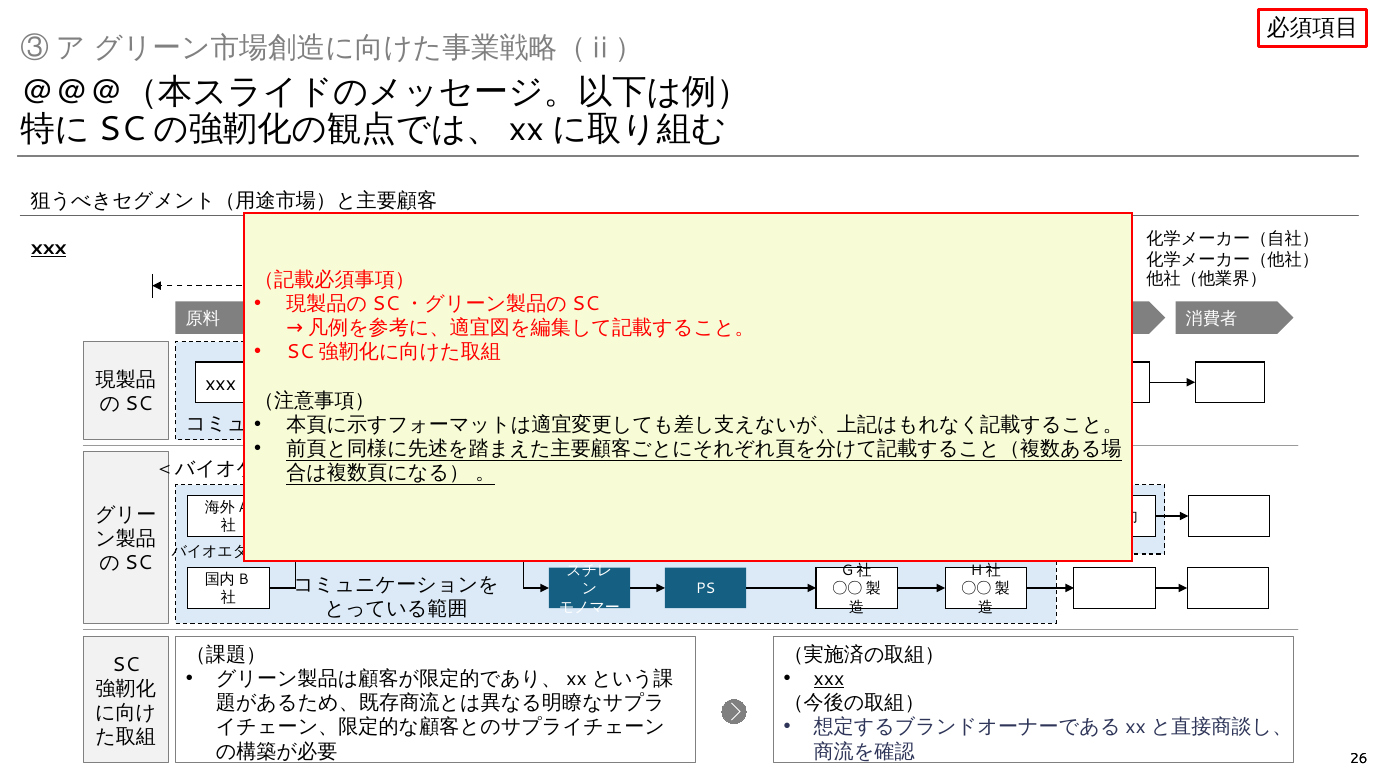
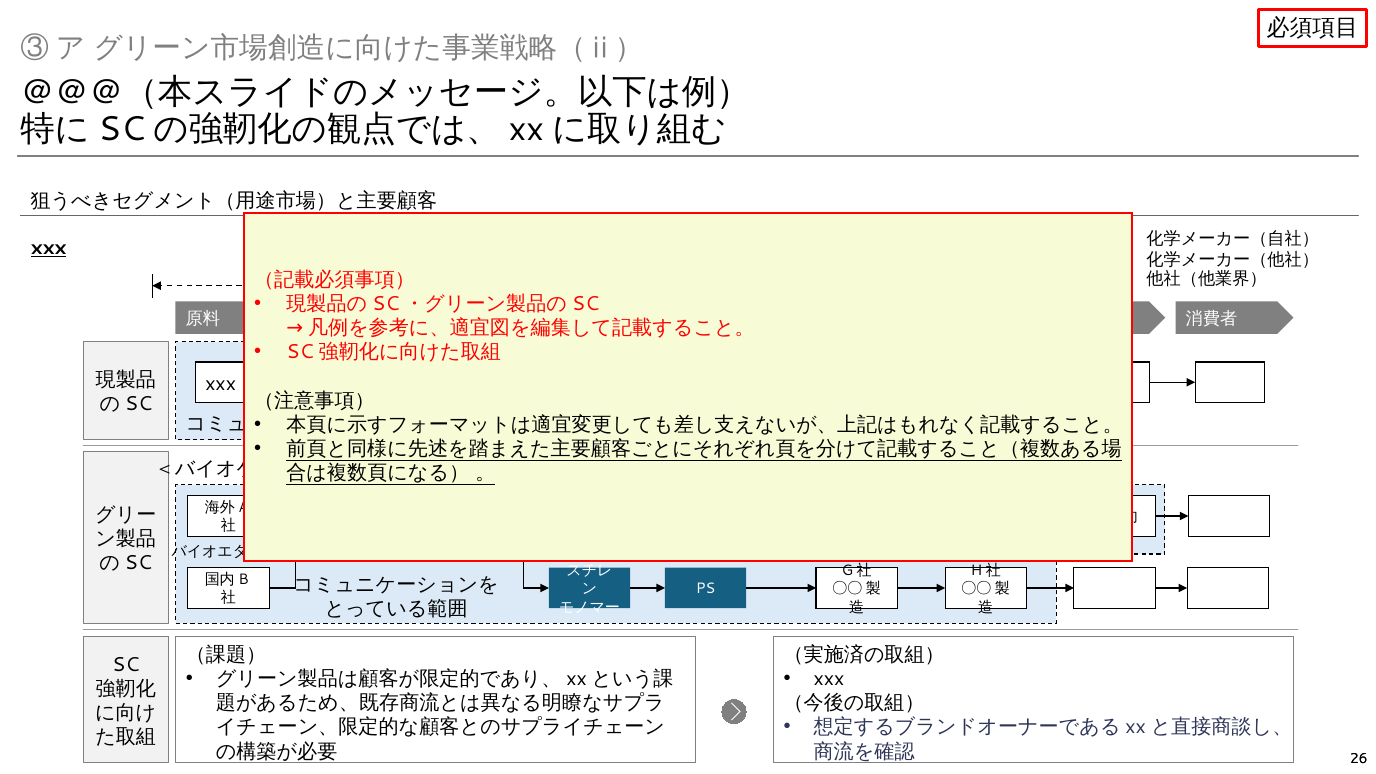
xxx underline: present -> none (829, 679)
